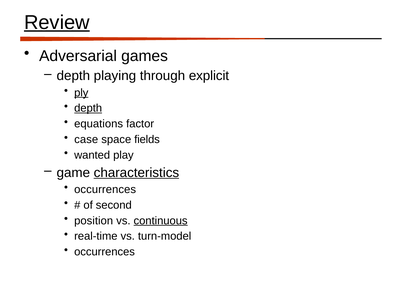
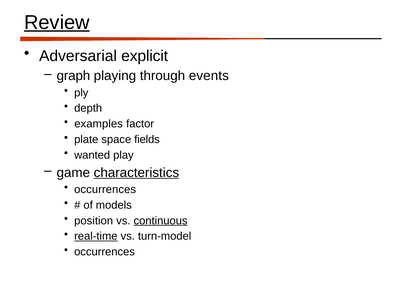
games: games -> explicit (145, 56)
depth: depth -> graph (73, 76)
explicit: explicit -> events (209, 76)
ply underline: present -> none (81, 93)
depth underline: present -> none (88, 108)
equations: equations -> examples (99, 124)
case: case -> plate (86, 139)
second: second -> models (114, 205)
real-time underline: none -> present (96, 236)
